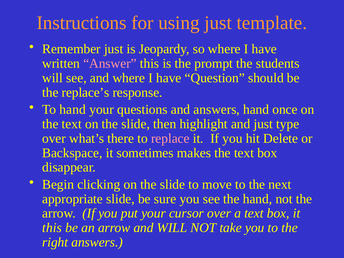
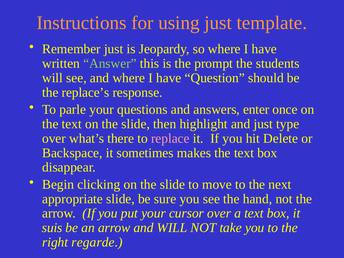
Answer colour: pink -> light green (110, 63)
To hand: hand -> parle (73, 109)
answers hand: hand -> enter (256, 109)
this: this -> suis (52, 228)
right answers: answers -> regarde (97, 242)
